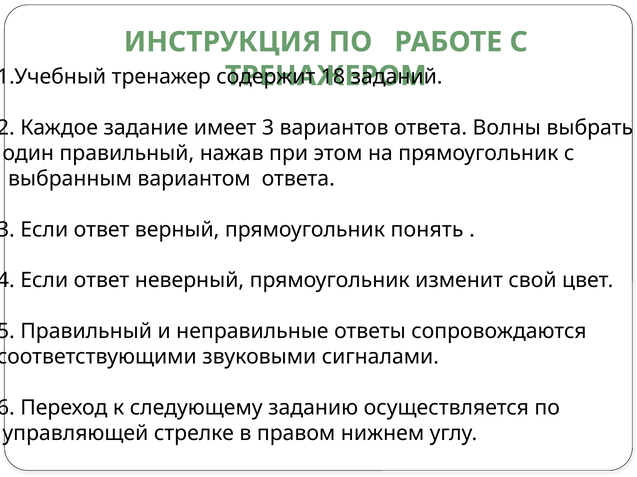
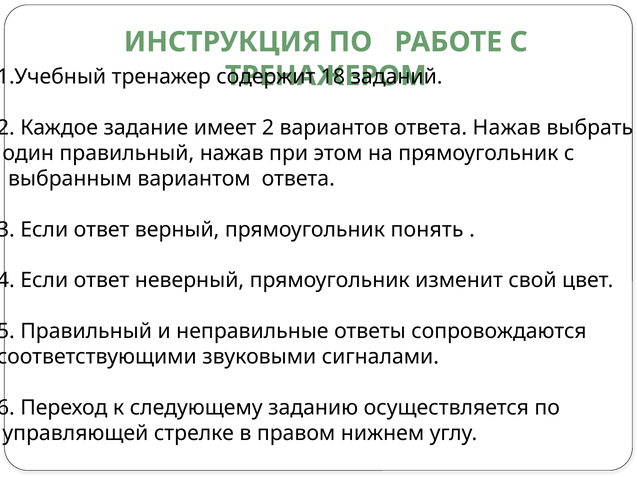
имеет 3: 3 -> 2 (268, 128)
ответа Волны: Волны -> Нажав (507, 128)
